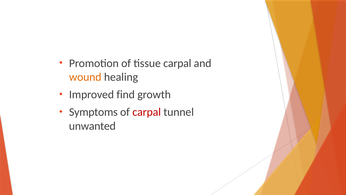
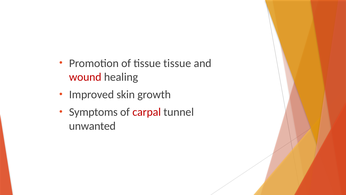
tissue carpal: carpal -> tissue (177, 63)
wound colour: orange -> red (85, 77)
find: find -> skin (126, 94)
